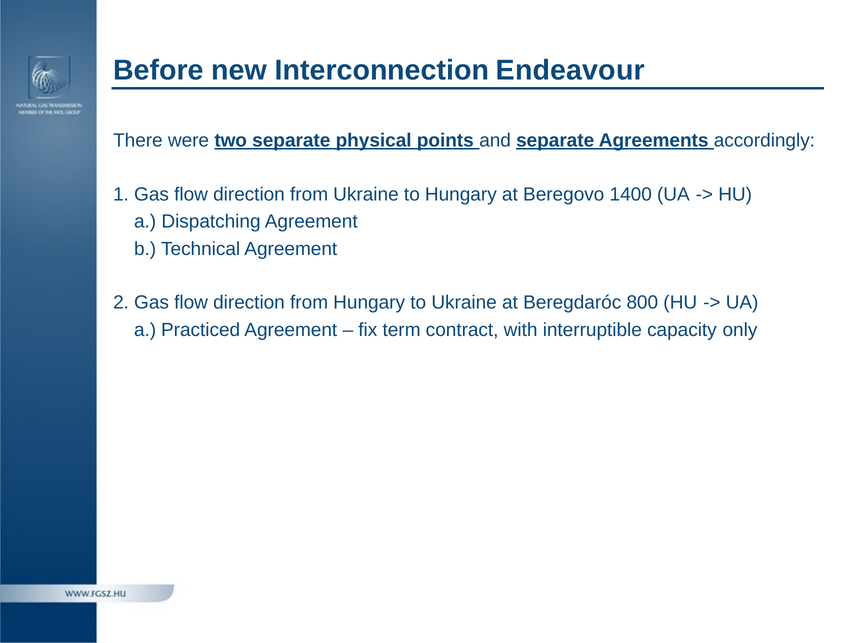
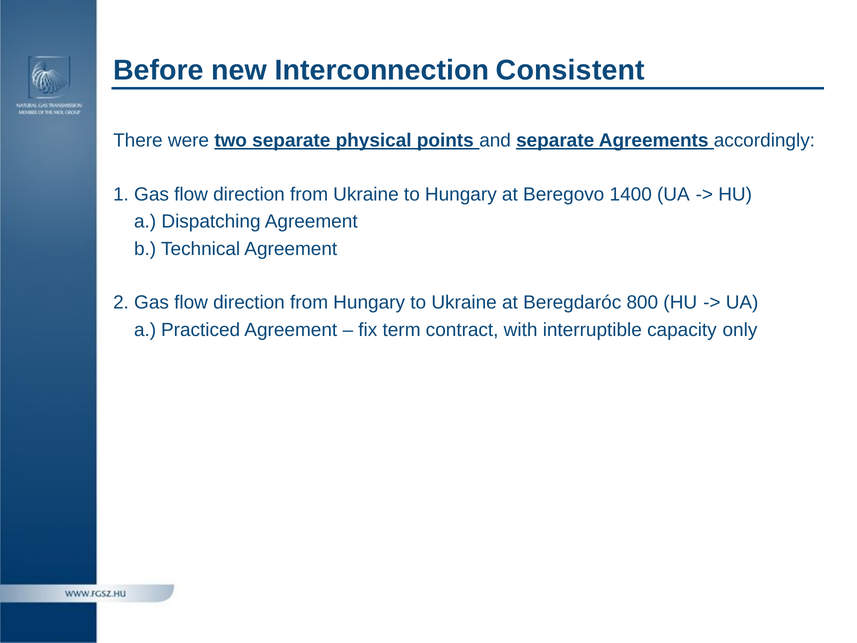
Endeavour: Endeavour -> Consistent (570, 70)
